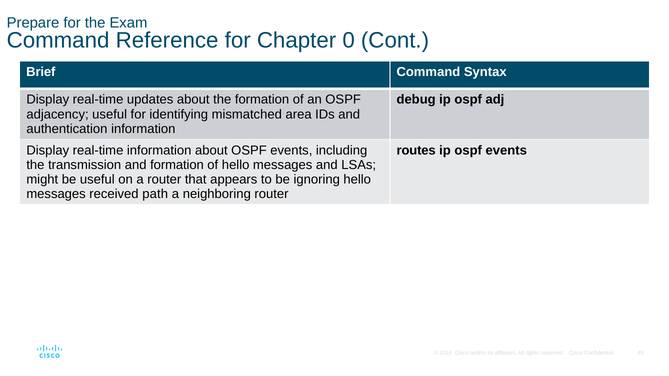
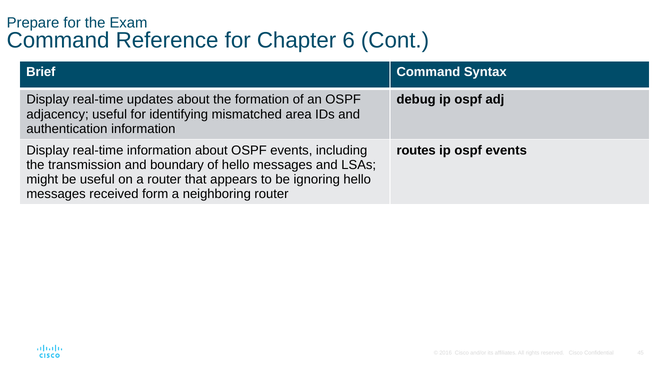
0: 0 -> 6 (349, 41)
and formation: formation -> boundary (177, 165)
path: path -> form (155, 194)
